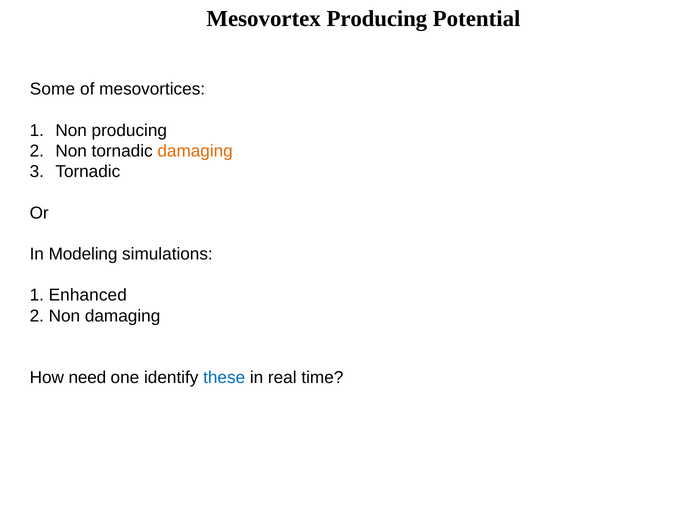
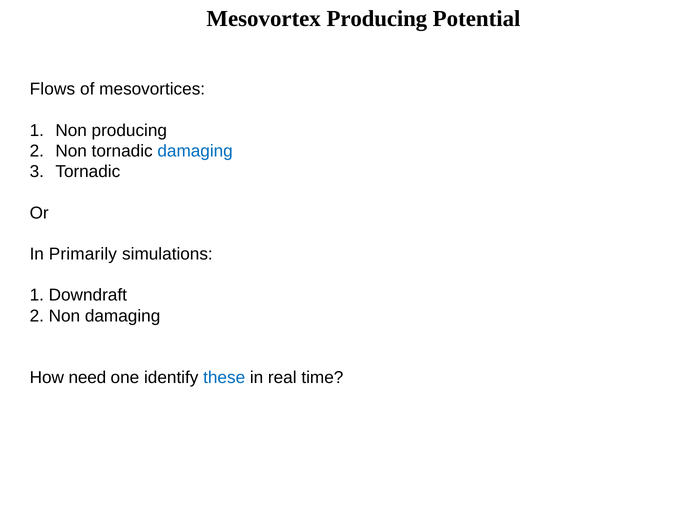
Some: Some -> Flows (52, 89)
damaging colour: orange -> blue (195, 151)
Modeling: Modeling -> Primarily (83, 254)
Enhanced: Enhanced -> Downdraft (88, 295)
